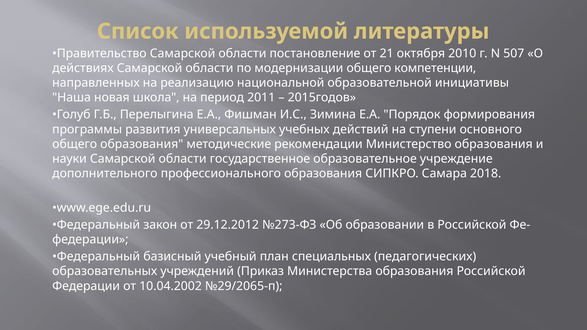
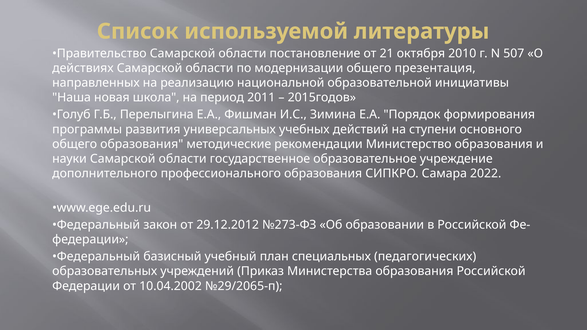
компетенции: компетенции -> презентация (435, 68)
2018: 2018 -> 2022 (486, 173)
